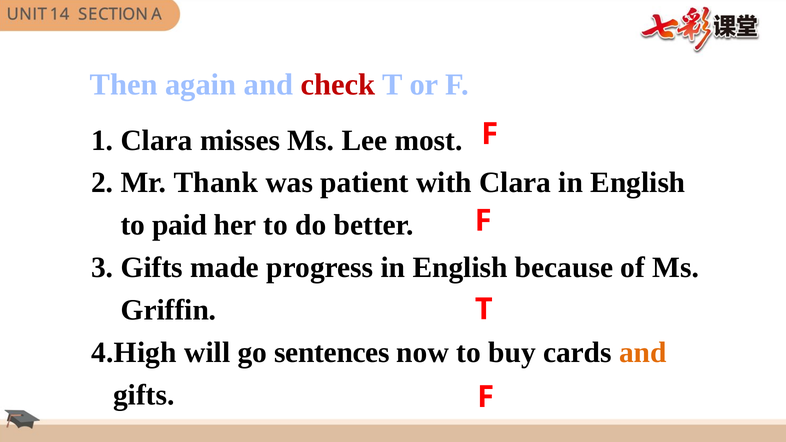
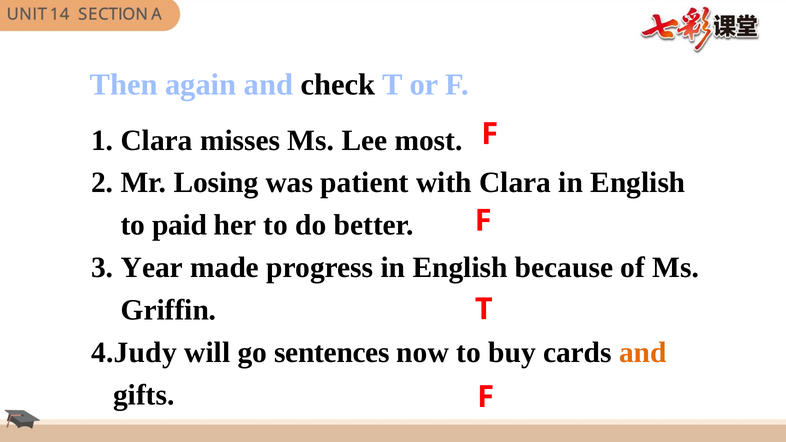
check colour: red -> black (338, 84)
Thank: Thank -> Losing (216, 183)
3 Gifts: Gifts -> Year (152, 268)
4.High: 4.High -> 4.Judy (134, 353)
